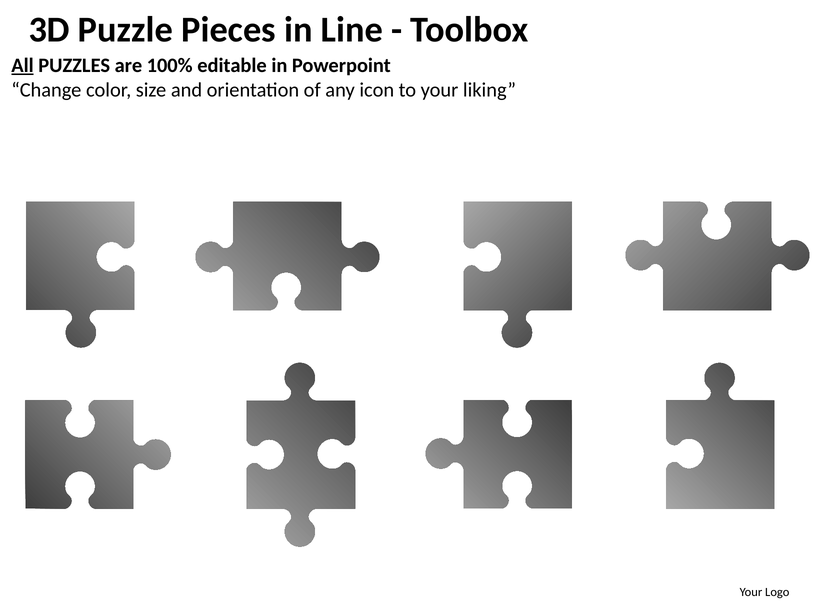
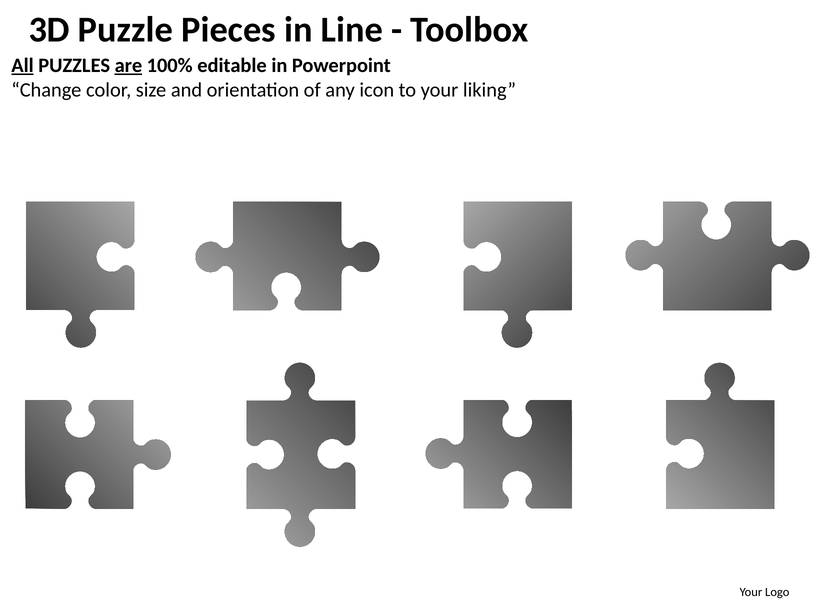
are underline: none -> present (128, 65)
